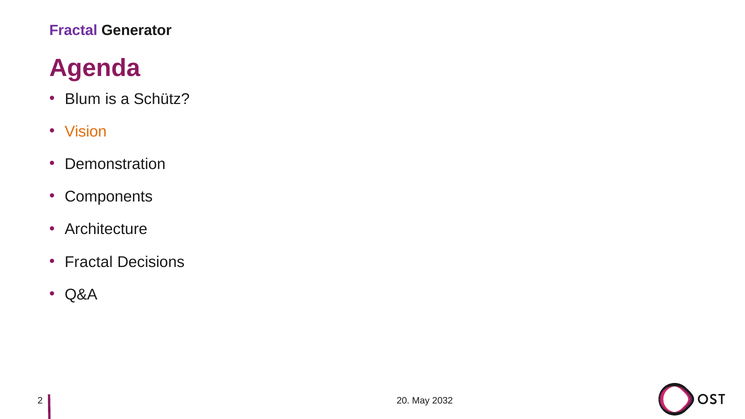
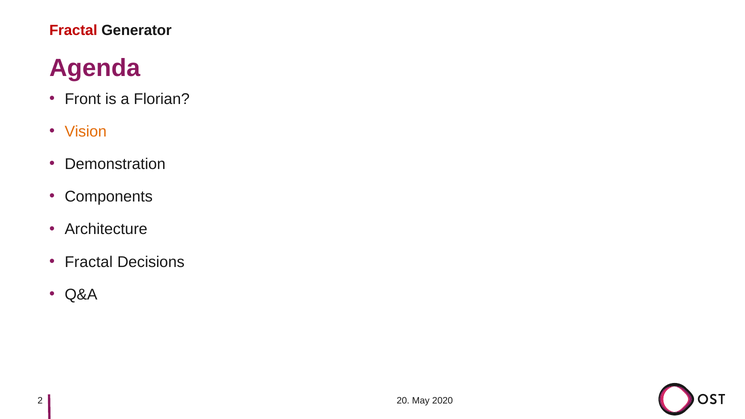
Fractal colour: purple -> red (73, 30)
Blum: Blum -> Front (83, 99)
Schütz: Schütz -> Florian (162, 99)
2032: 2032 -> 2020 (443, 400)
